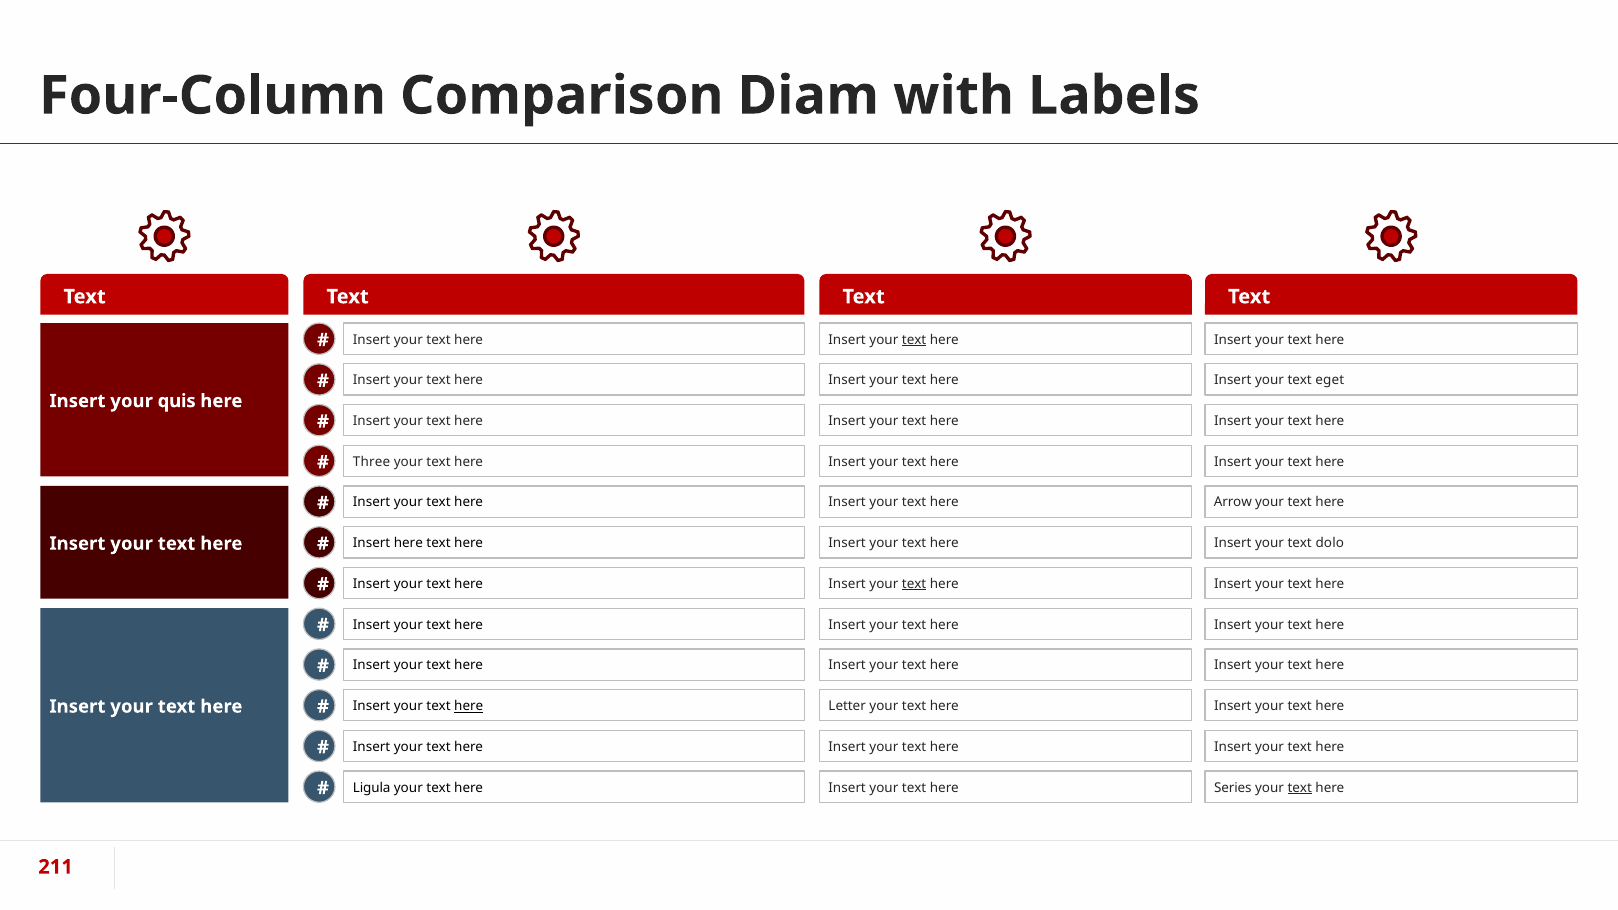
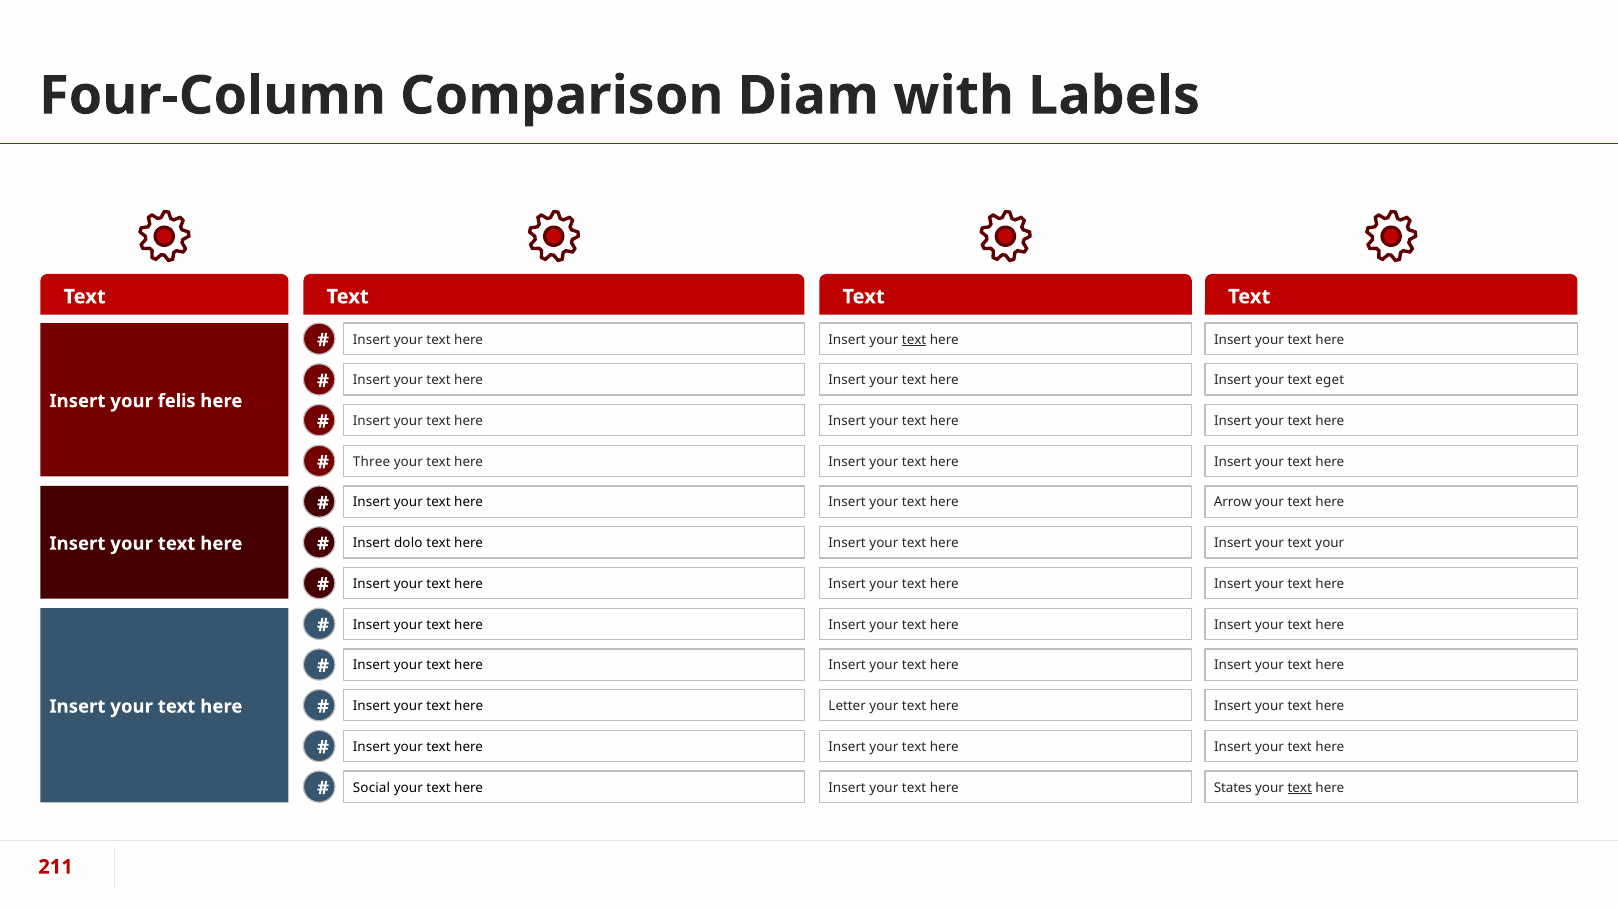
quis: quis -> felis (177, 401)
text dolo: dolo -> your (1330, 543)
Insert here: here -> dolo (408, 543)
text underline: present -> none (914, 584)
here underline: present -> none (469, 706)
Series: Series -> States (1233, 788)
Ligula: Ligula -> Social (372, 788)
